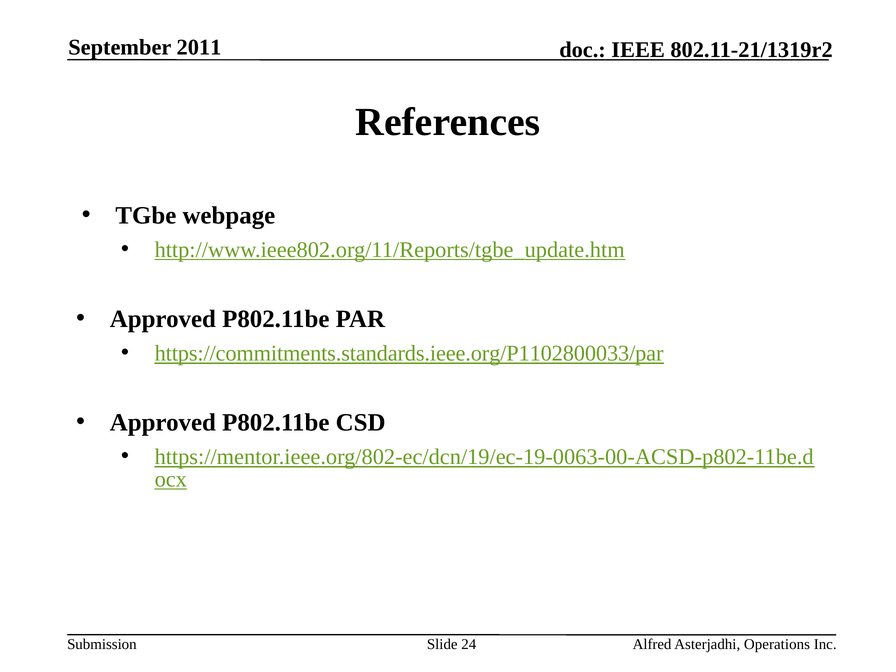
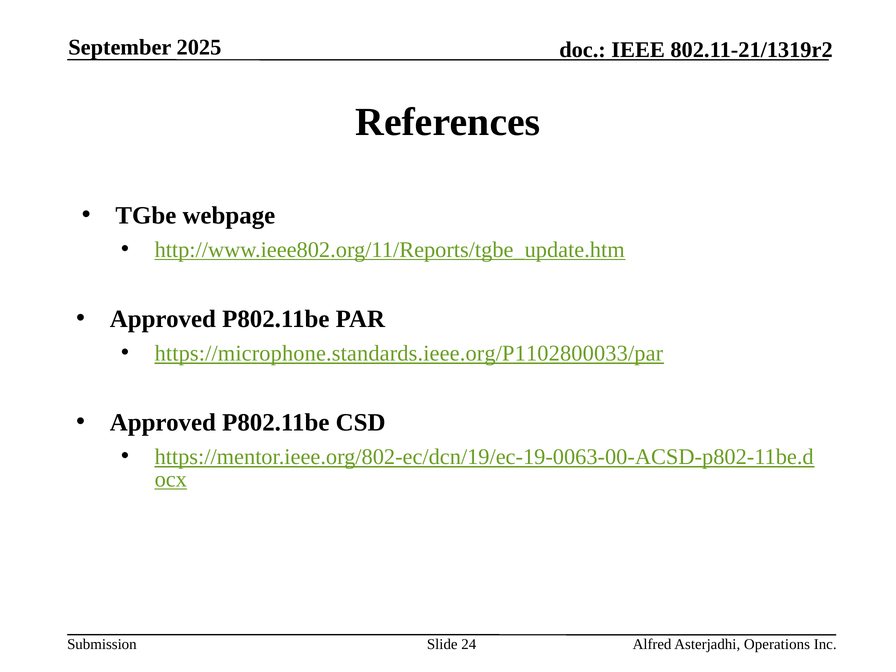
2011: 2011 -> 2025 (199, 47)
https://commitments.standards.ieee.org/P1102800033/par: https://commitments.standards.ieee.org/P1102800033/par -> https://microphone.standards.ieee.org/P1102800033/par (409, 353)
